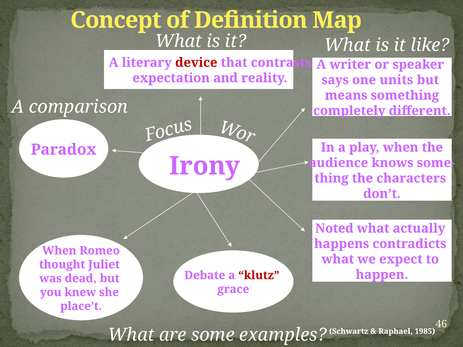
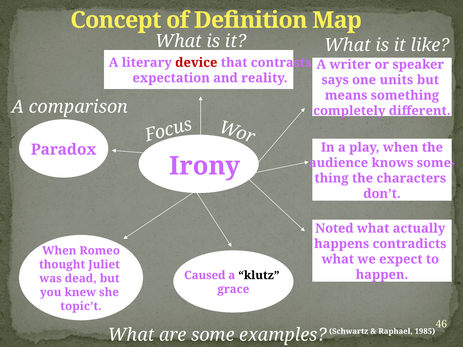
Debate: Debate -> Caused (205, 276)
klutz colour: red -> black (259, 276)
place’t: place’t -> topic’t (81, 306)
